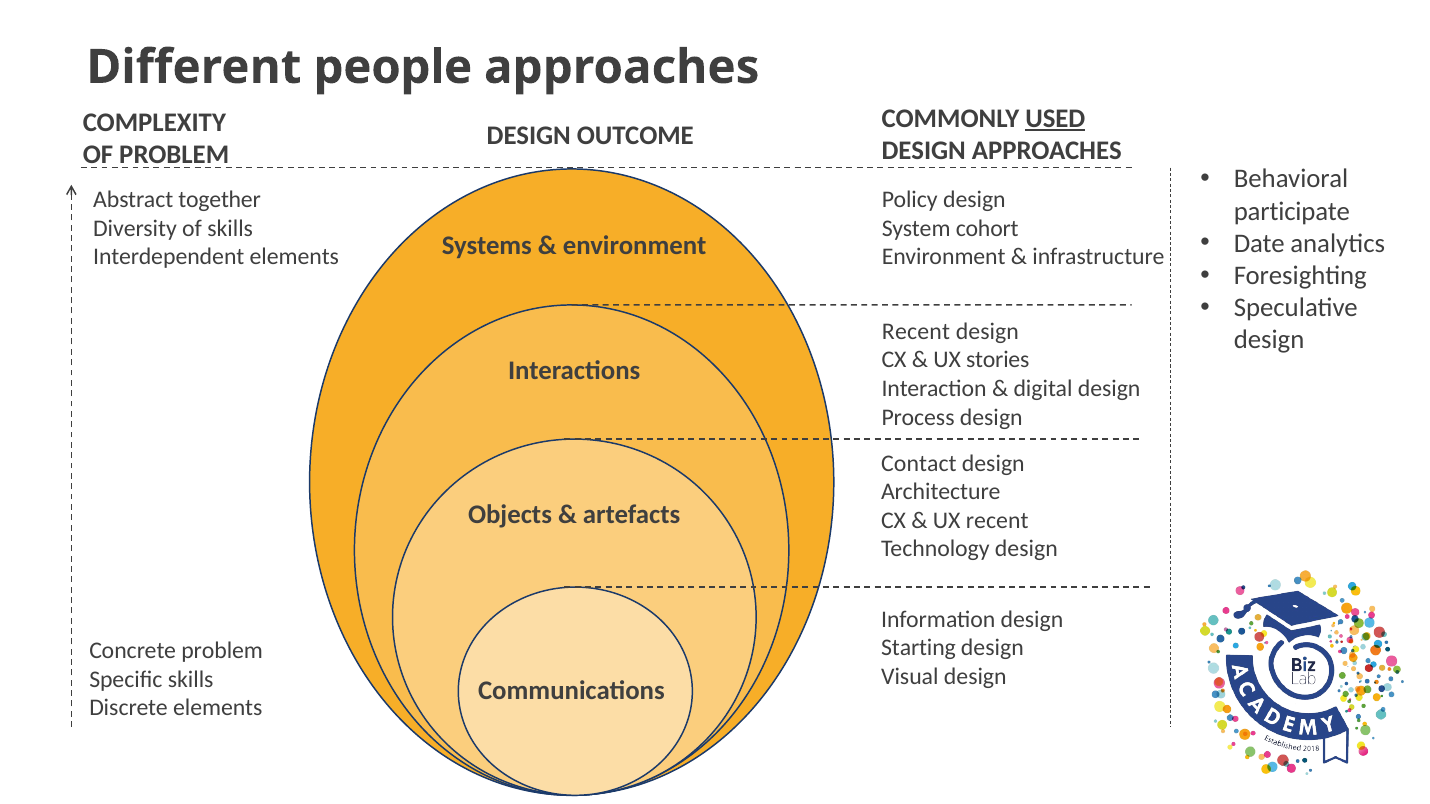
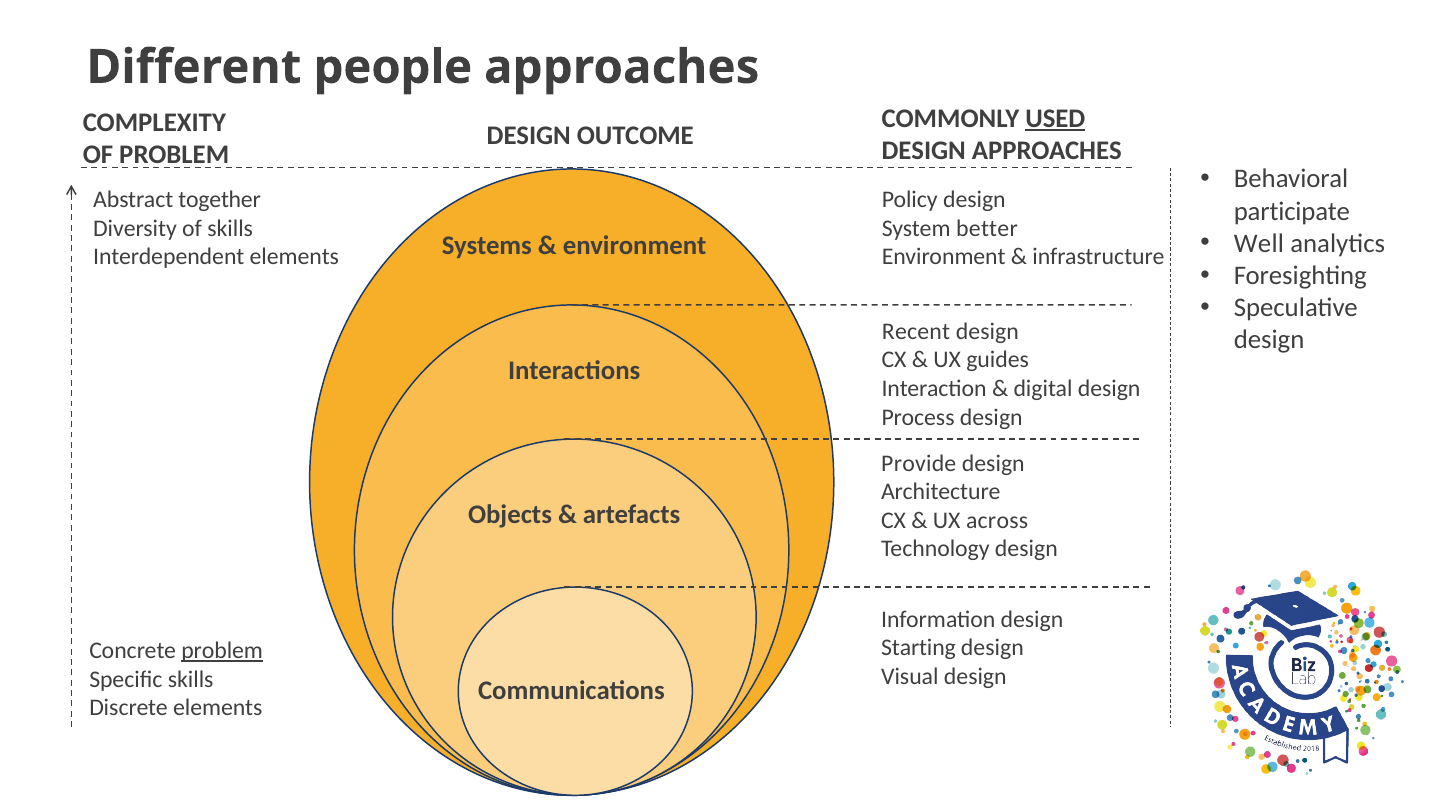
cohort: cohort -> better (987, 229)
Date: Date -> Well (1259, 244)
stories: stories -> guides (998, 360)
Contact: Contact -> Provide (919, 463)
UX recent: recent -> across (997, 521)
problem underline: none -> present (222, 651)
